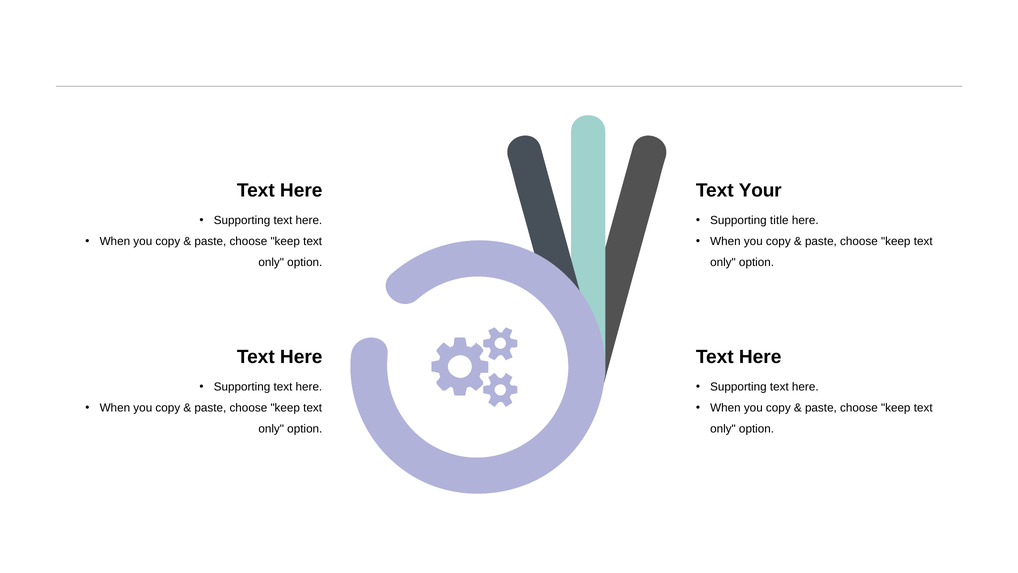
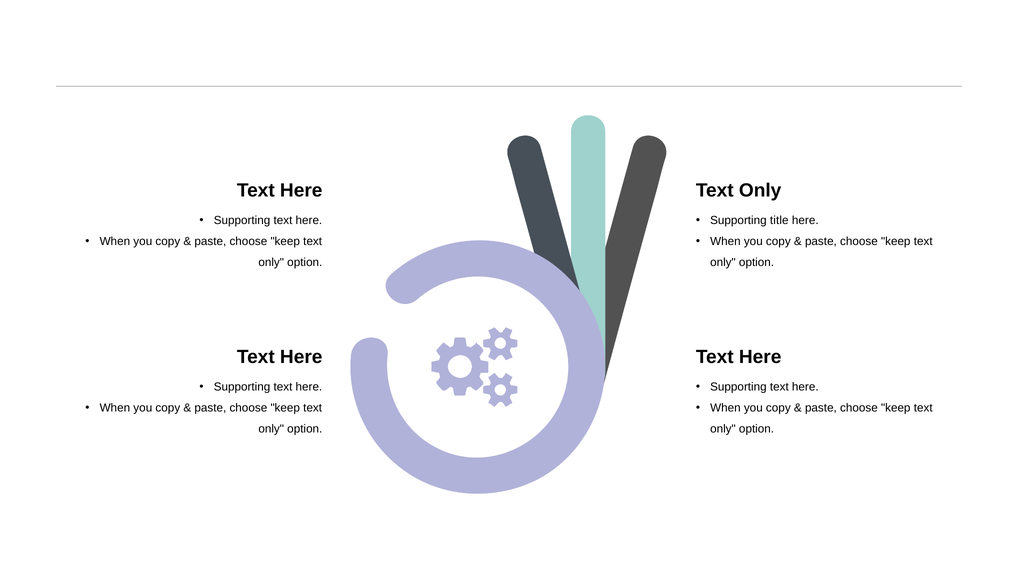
Your: Your -> Only (760, 190)
